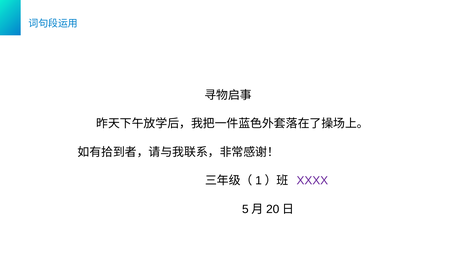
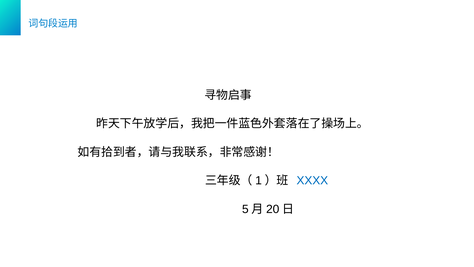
XXXX colour: purple -> blue (312, 180)
